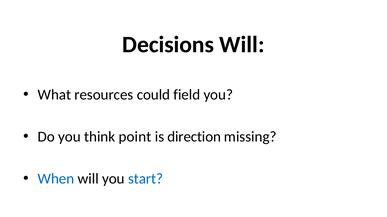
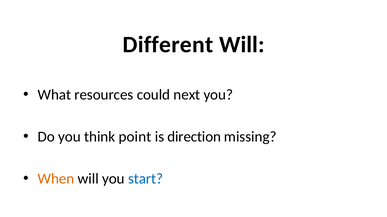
Decisions: Decisions -> Different (168, 45)
field: field -> next (187, 95)
When colour: blue -> orange (56, 179)
